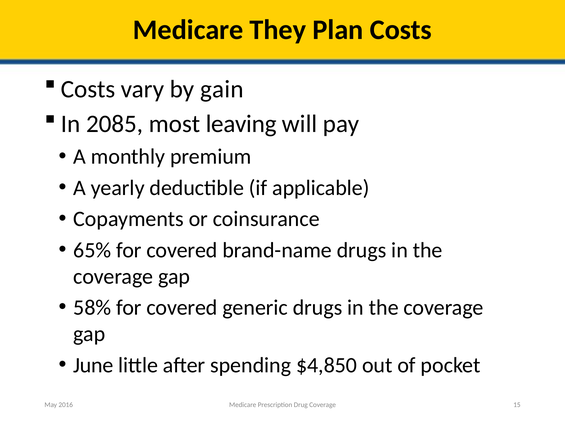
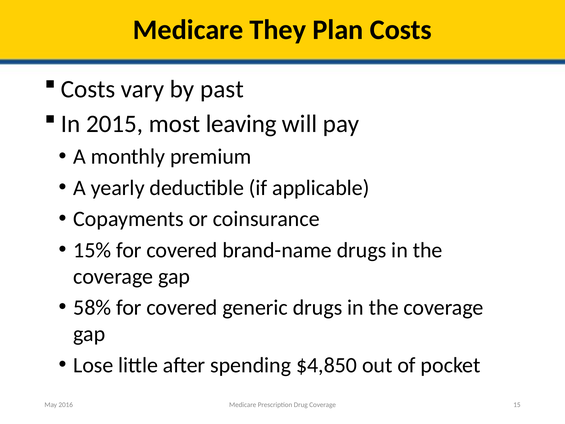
gain: gain -> past (222, 89)
2085: 2085 -> 2015 (115, 124)
65%: 65% -> 15% (92, 250)
June: June -> Lose (93, 365)
